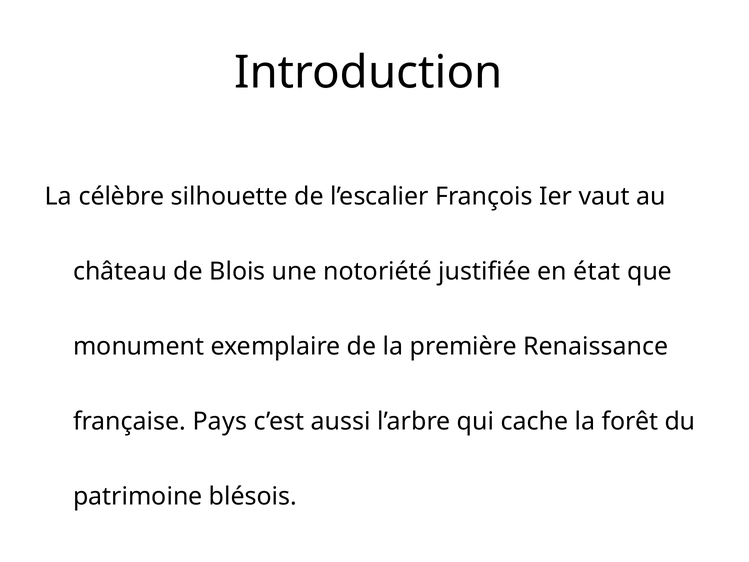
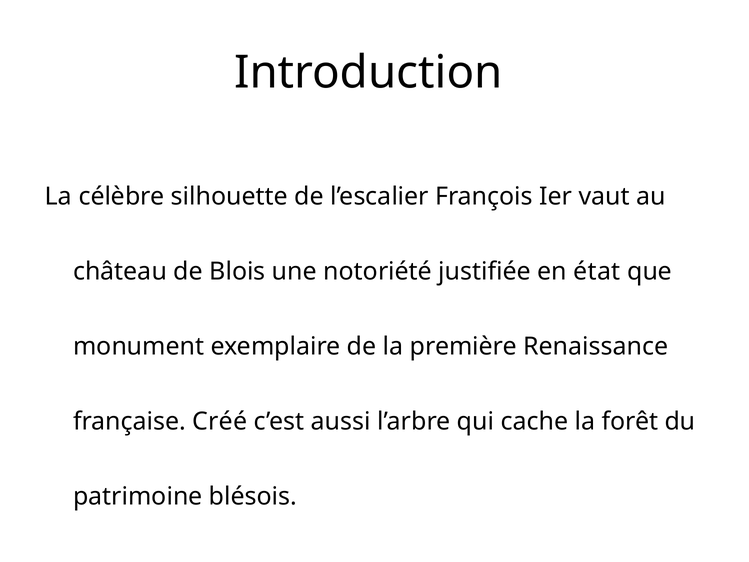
Pays: Pays -> Créé (220, 421)
